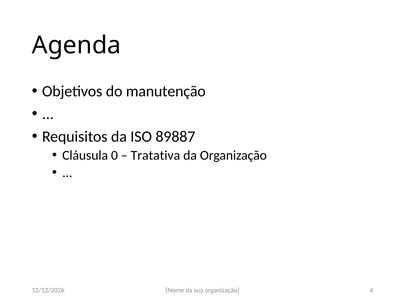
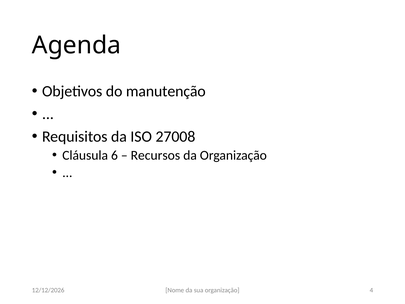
89887: 89887 -> 27008 (175, 136)
0: 0 -> 6 (114, 155)
Tratativa: Tratativa -> Recursos (155, 155)
